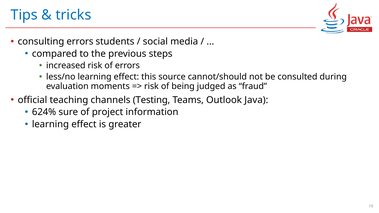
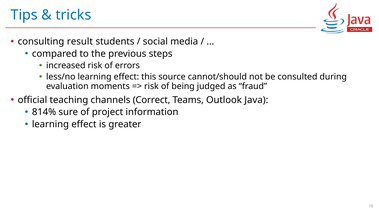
consulting errors: errors -> result (80, 42)
Testing: Testing -> Correct (152, 100)
624%: 624% -> 814% (44, 112)
